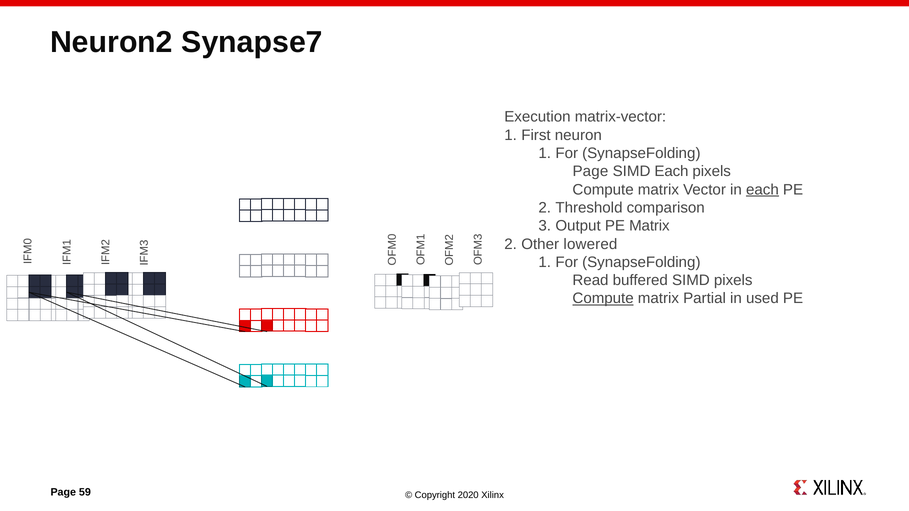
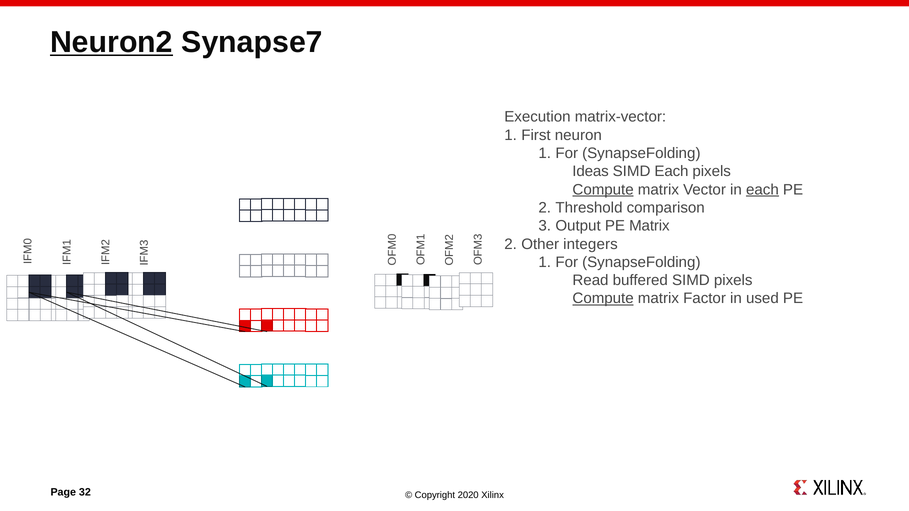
Neuron2 underline: none -> present (111, 42)
Page: Page -> Ideas (591, 171)
Compute underline: none -> present (603, 190)
lowered: lowered -> integers (590, 244)
Partial: Partial -> Factor (705, 299)
59: 59 -> 32 (85, 493)
